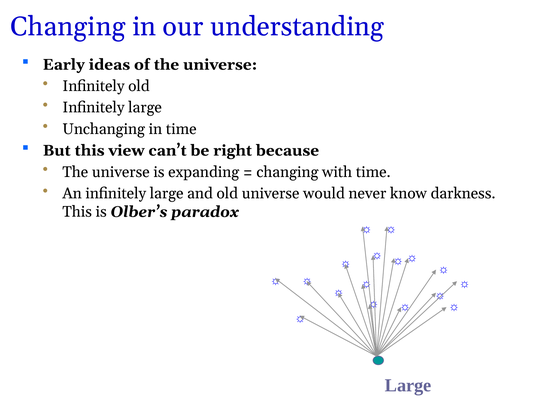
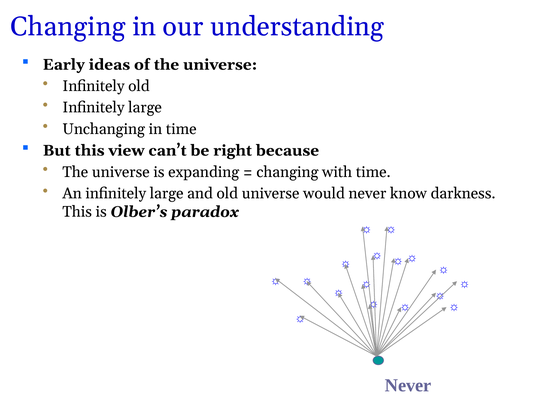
Large: Large -> Never (408, 386)
